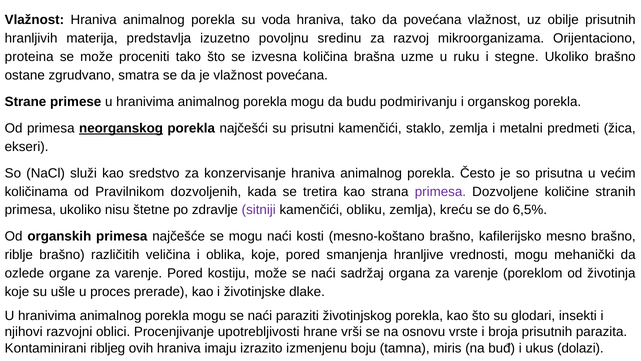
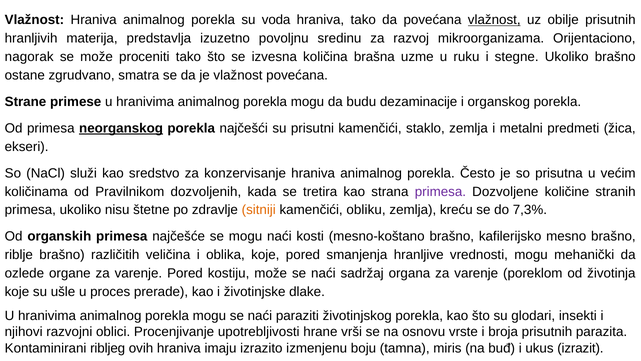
vlažnost underline: none -> present (494, 20)
proteina: proteina -> nagorak (29, 57)
podmirivanju: podmirivanju -> dezaminacije (419, 102)
sitniji colour: purple -> orange (259, 210)
6,5%: 6,5% -> 7,3% (530, 210)
dolazi: dolazi -> izrazit (580, 348)
